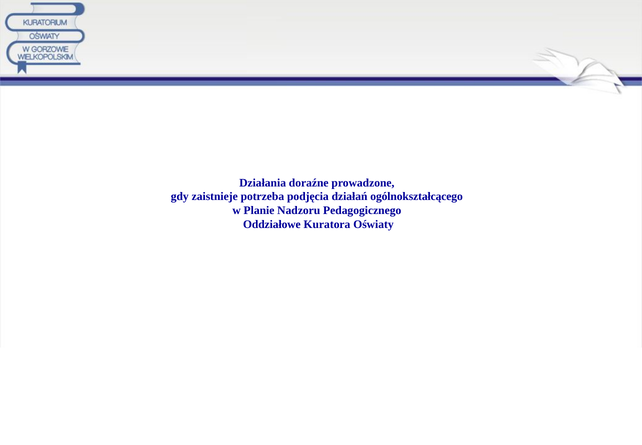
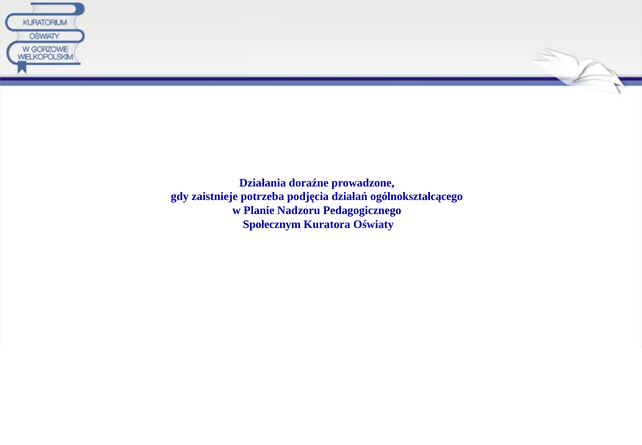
Oddziałowe: Oddziałowe -> Społecznym (272, 224)
